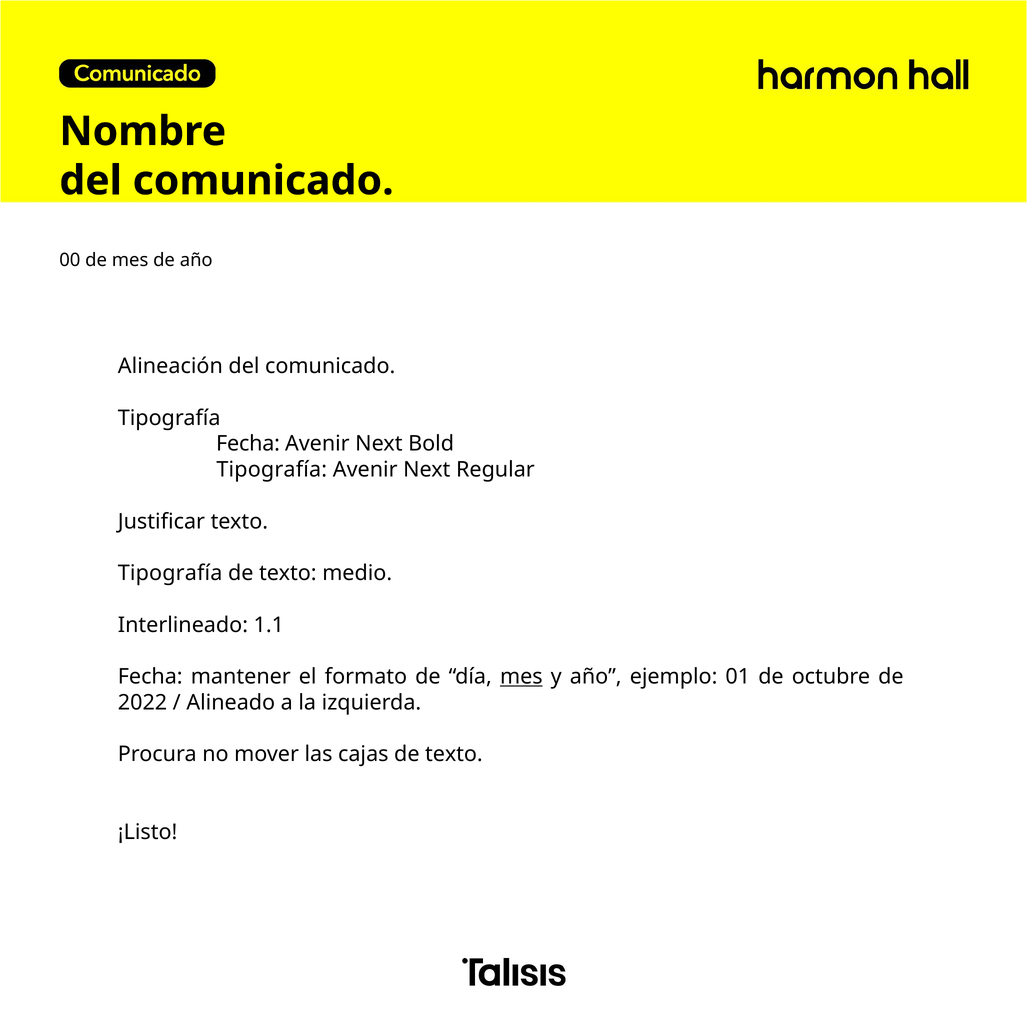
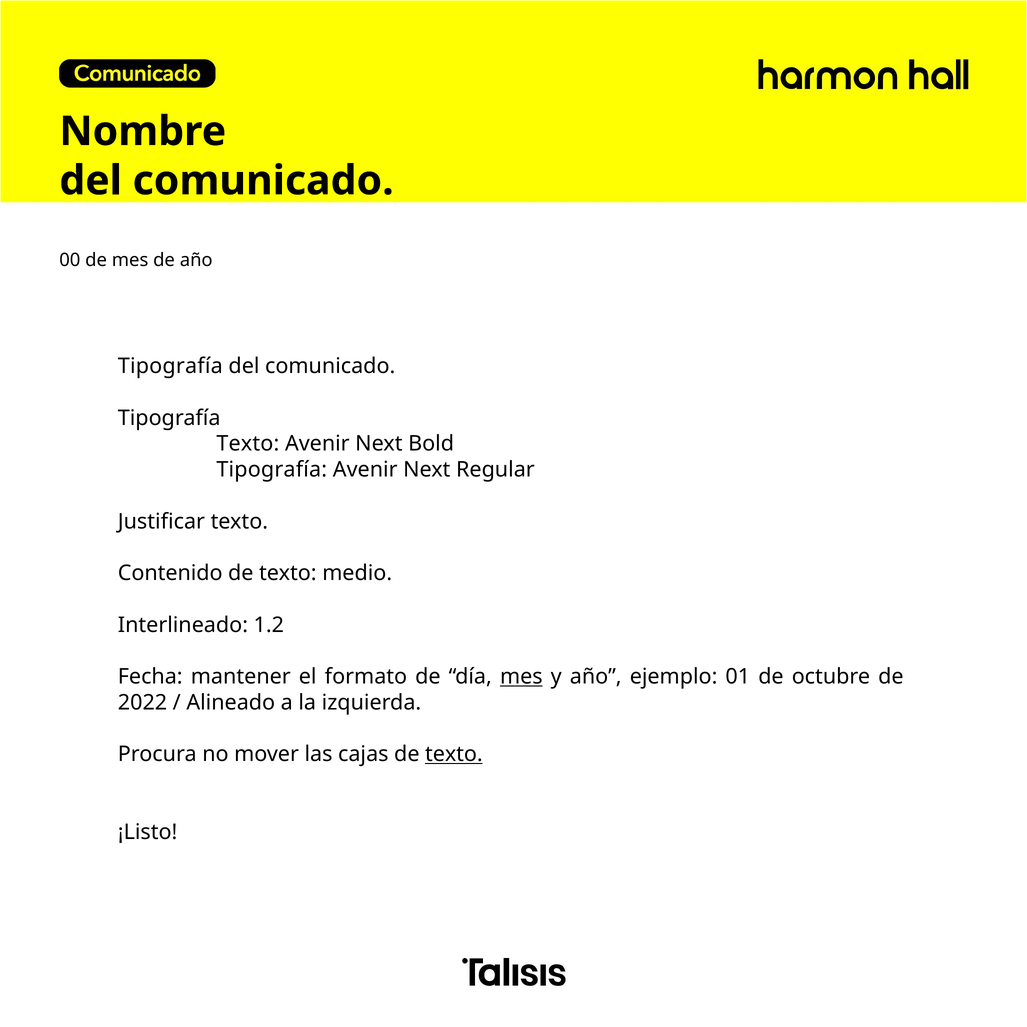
Alineación: Alineación -> Tipografía (170, 366)
Fecha: Fecha -> Texto (248, 444)
Tipografía: Tipografía -> Contenido (170, 573)
1.1: 1.1 -> 1.2 (269, 625)
texto underline: none -> present (454, 754)
